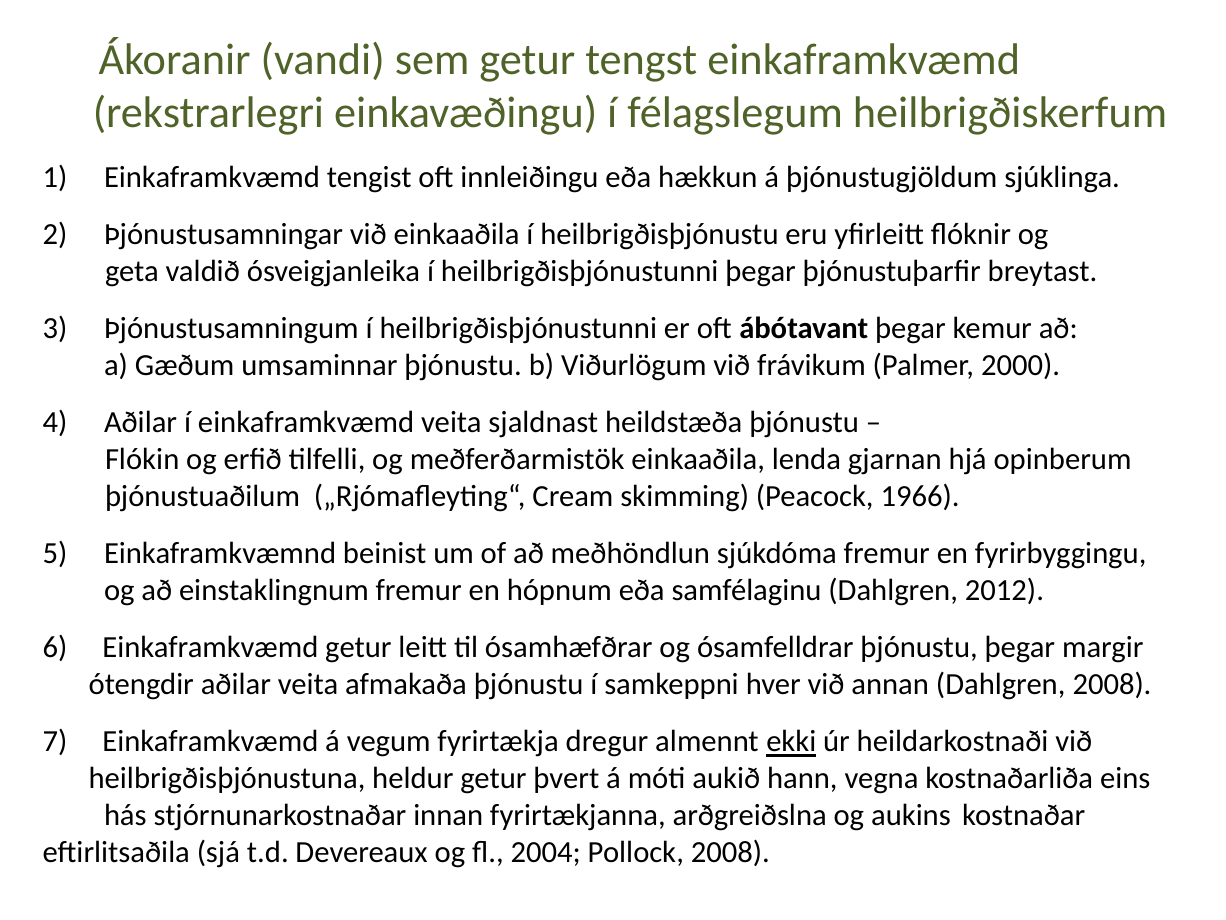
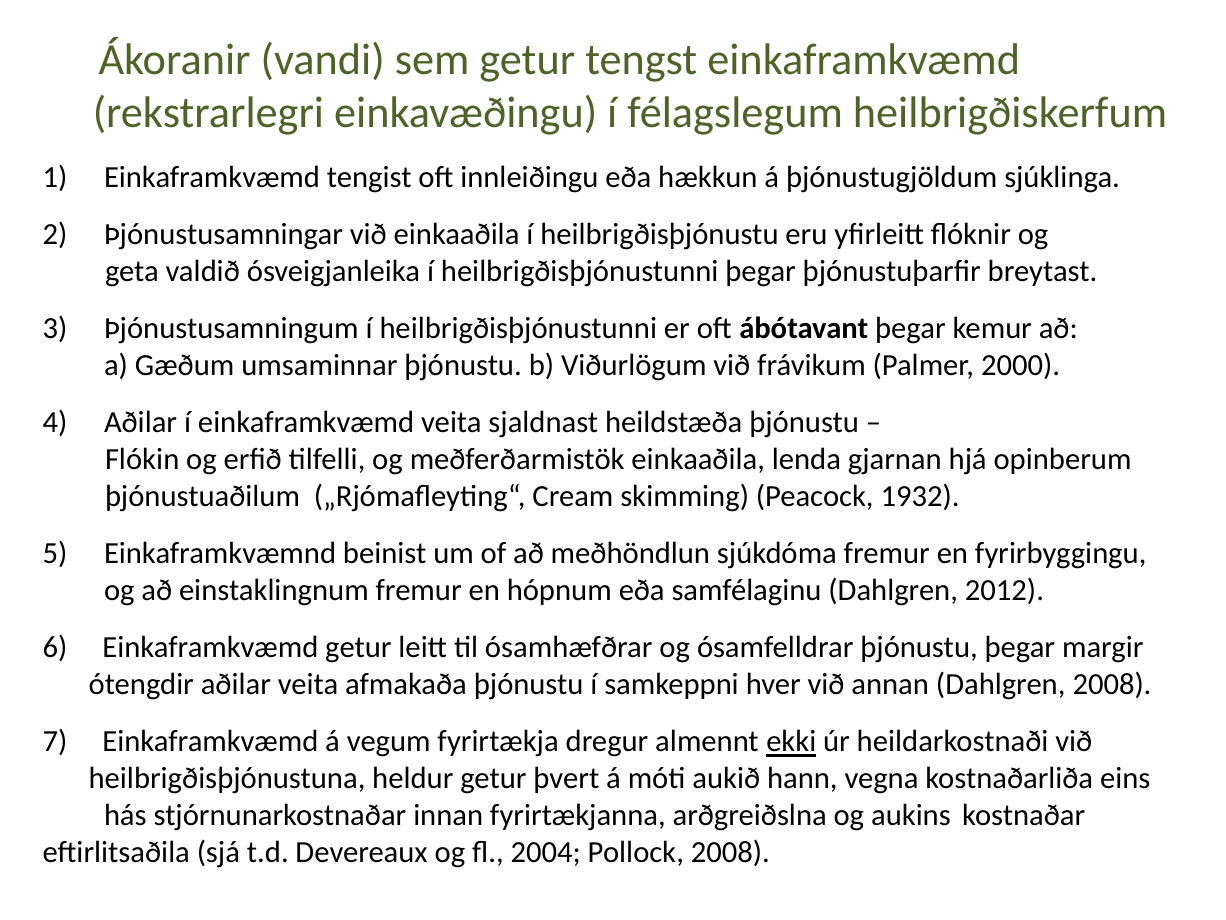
1966: 1966 -> 1932 (920, 496)
